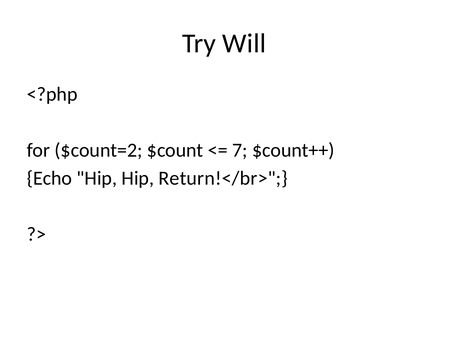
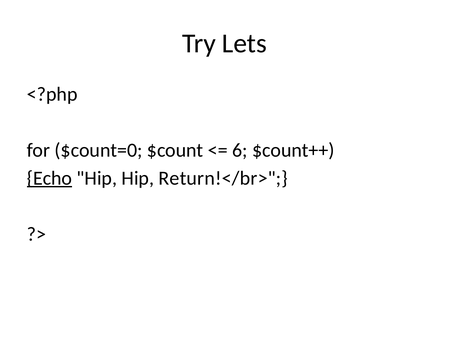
Will: Will -> Lets (244, 43)
$count=2: $count=2 -> $count=0 (98, 150)
7: 7 -> 6 (240, 150)
Echo underline: none -> present (50, 178)
